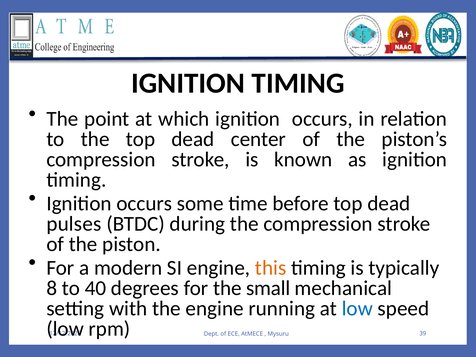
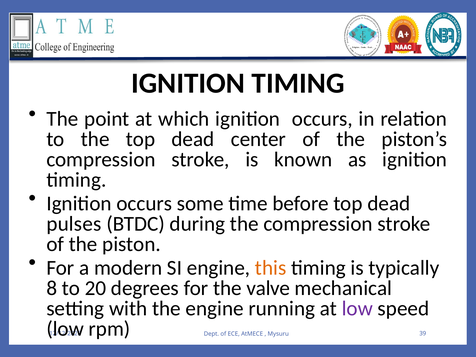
40: 40 -> 20 (95, 288)
small: small -> valve (268, 288)
low colour: blue -> purple (357, 308)
